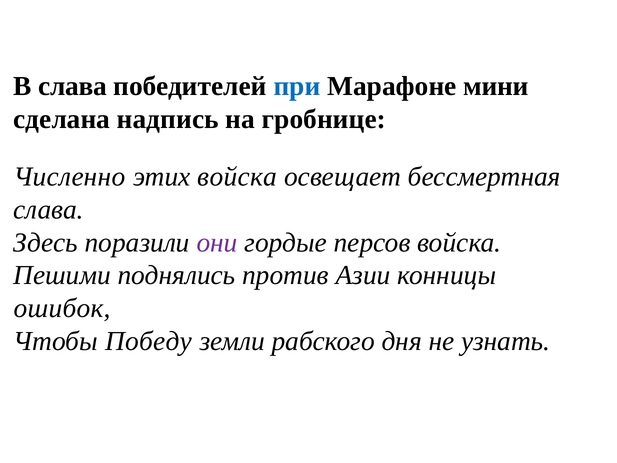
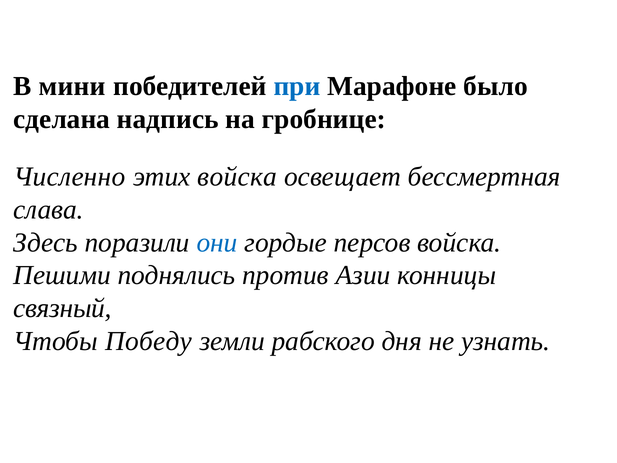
В слава: слава -> мини (72, 86)
мини: мини -> было (496, 86)
они colour: purple -> blue (217, 242)
ошибок: ошибок -> связный (63, 308)
